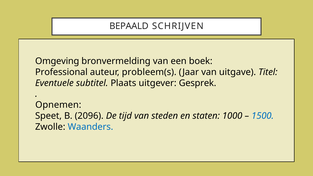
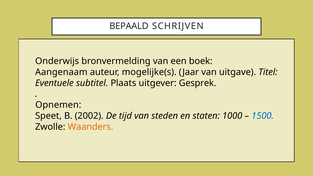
Omgeving: Omgeving -> Onderwijs (57, 61)
Professional: Professional -> Aangenaam (61, 72)
probleem(s: probleem(s -> mogelijke(s (149, 72)
2096: 2096 -> 2002 (89, 116)
Waanders colour: blue -> orange (90, 127)
